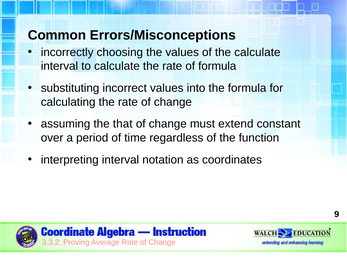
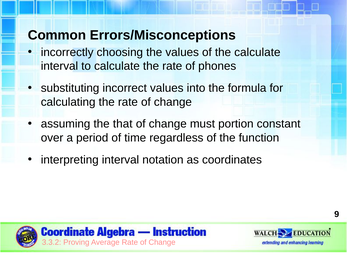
of formula: formula -> phones (217, 66)
extend: extend -> portion (236, 124)
